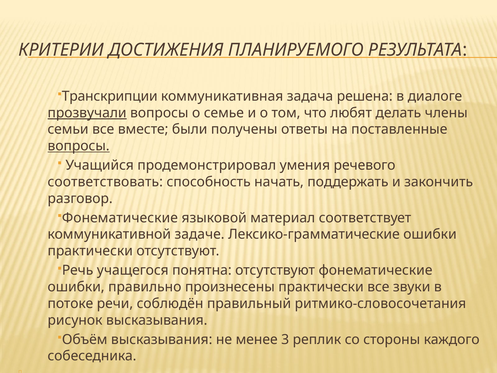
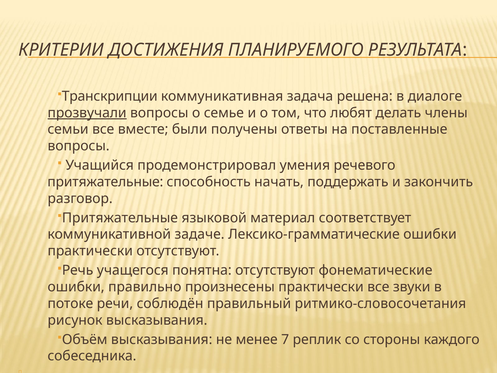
вопросы underline: present -> none (79, 146)
соответствовать: соответствовать -> притяжательные (105, 182)
Фонематические: Фонематические -> Притяжательные (120, 218)
3: 3 -> 7 (285, 339)
